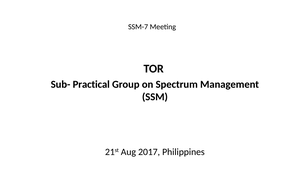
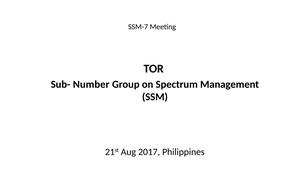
Practical: Practical -> Number (91, 84)
